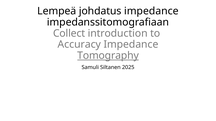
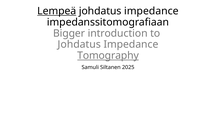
Lempeä underline: none -> present (57, 11)
Collect: Collect -> Bigger (69, 33)
Accuracy: Accuracy -> Johdatus (79, 45)
